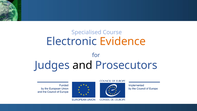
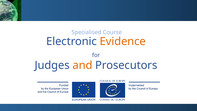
and colour: black -> orange (82, 65)
